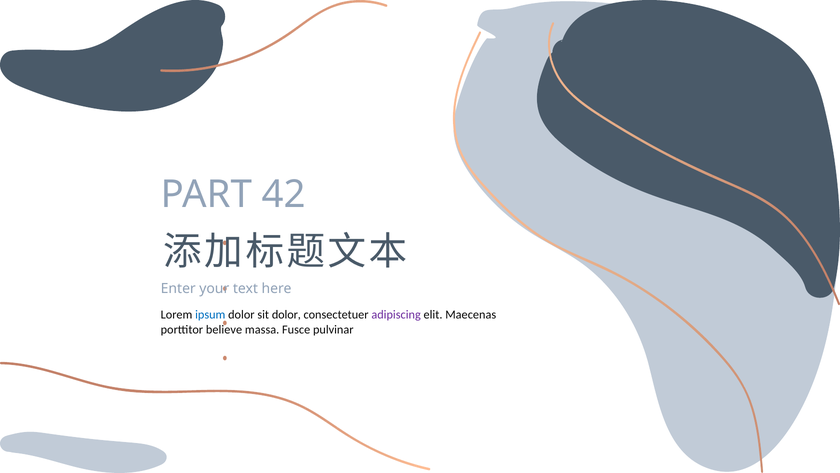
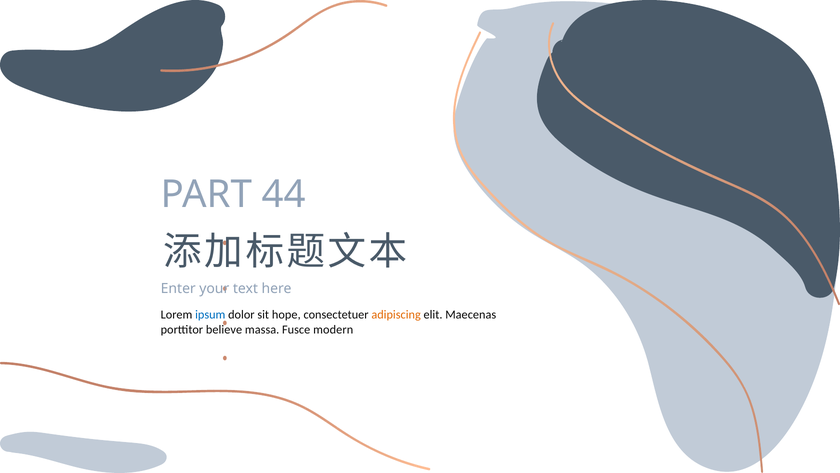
42: 42 -> 44 (284, 195)
sit dolor: dolor -> hope (286, 315)
adipiscing colour: purple -> orange (396, 315)
pulvinar: pulvinar -> modern (333, 329)
